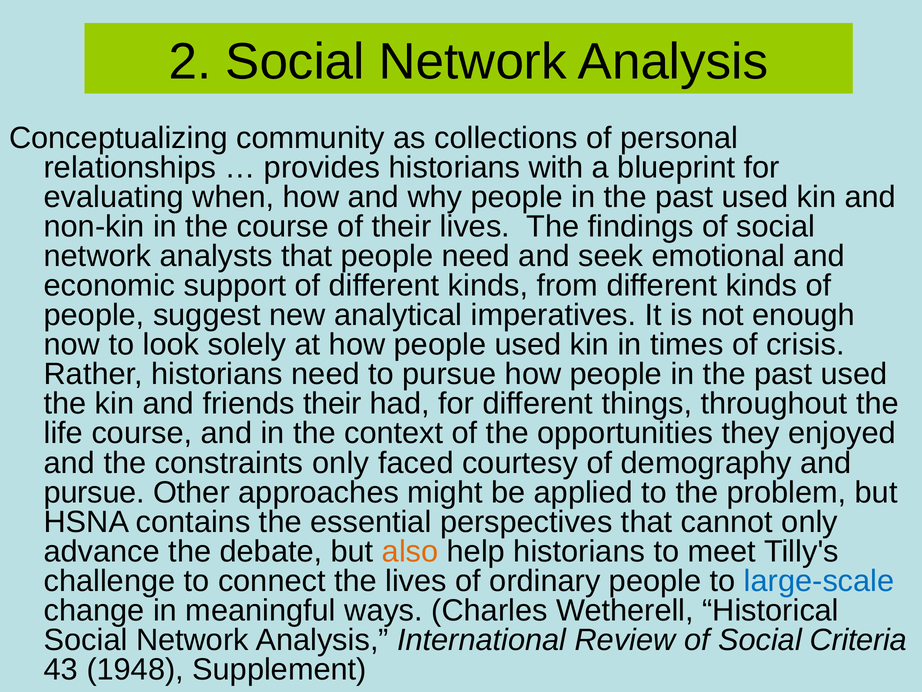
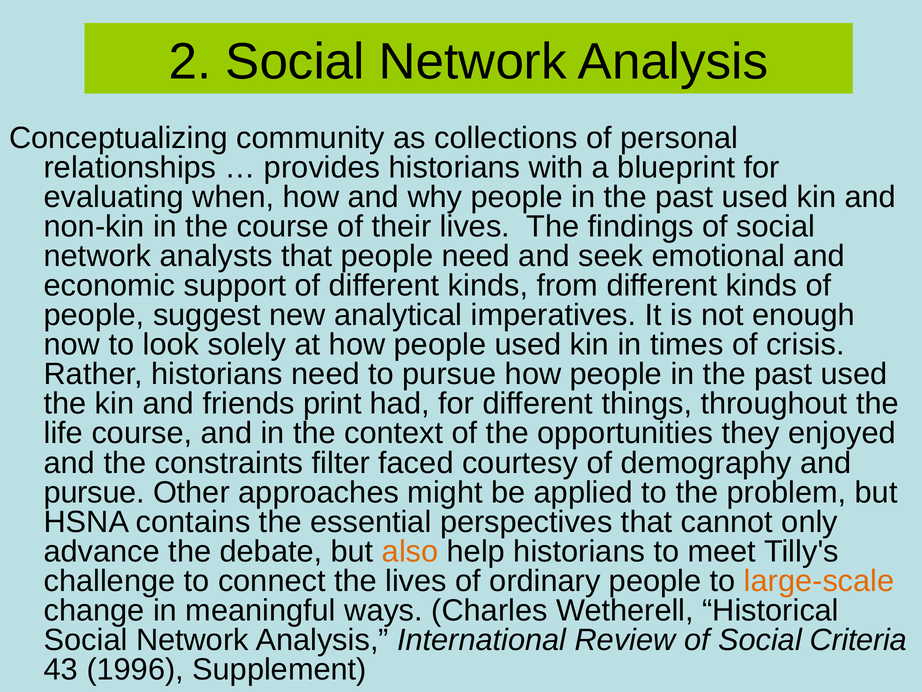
friends their: their -> print (332, 404)
constraints only: only -> filter (341, 463)
large-scale colour: blue -> orange (819, 581)
1948: 1948 -> 1996 (135, 669)
